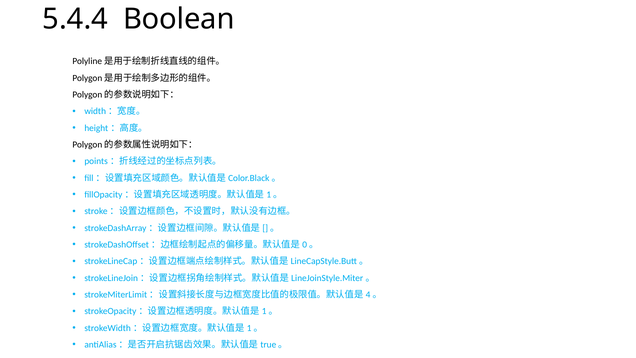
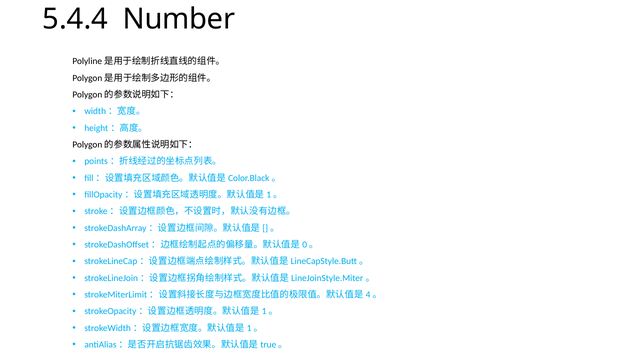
Boolean: Boolean -> Number (179, 19)
